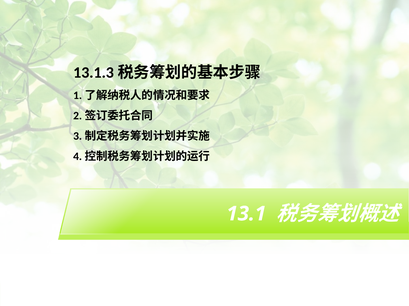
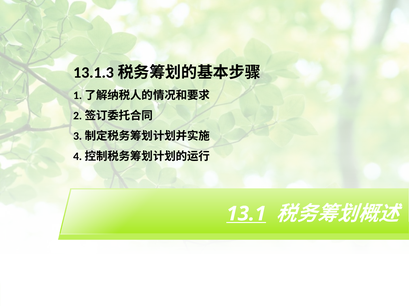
13.1 underline: none -> present (246, 214)
